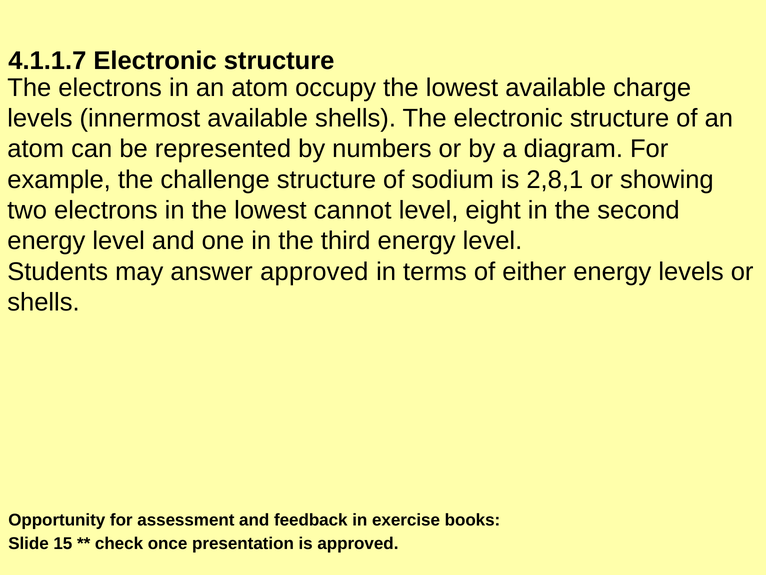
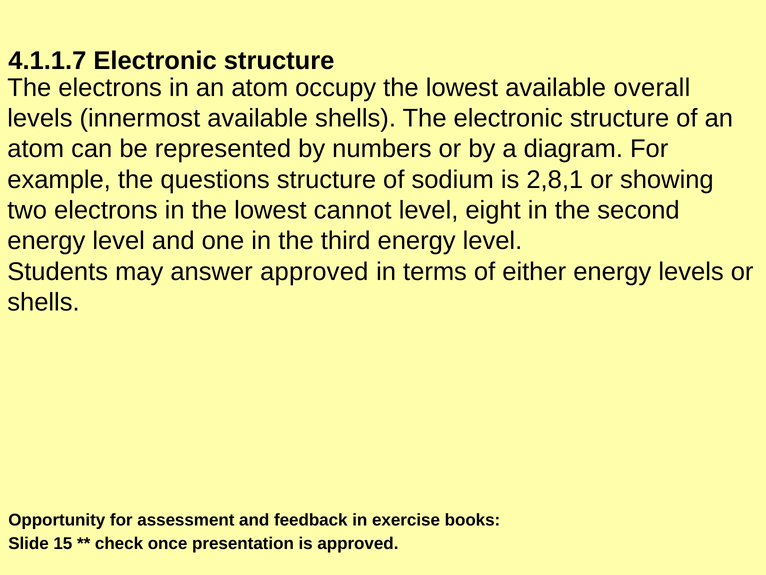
charge: charge -> overall (652, 88)
challenge: challenge -> questions (215, 180)
